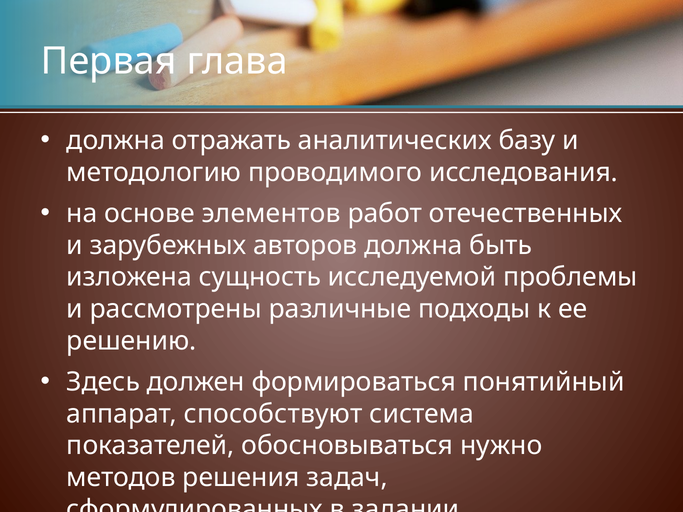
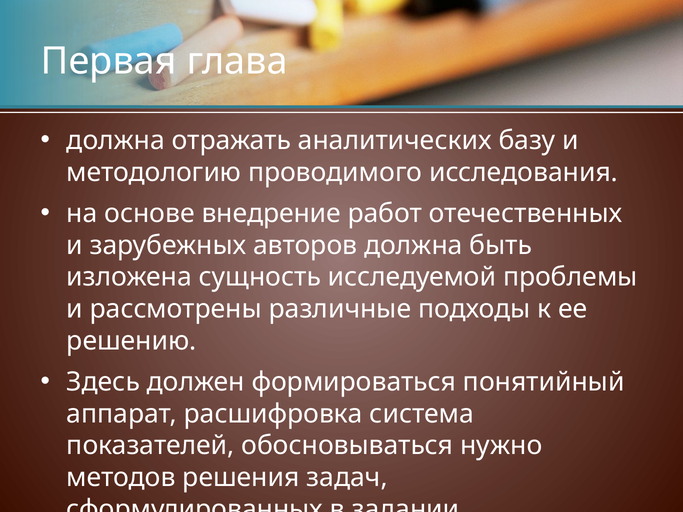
элементов: элементов -> внедрение (271, 214)
способствуют: способствуют -> расшифровка (273, 414)
